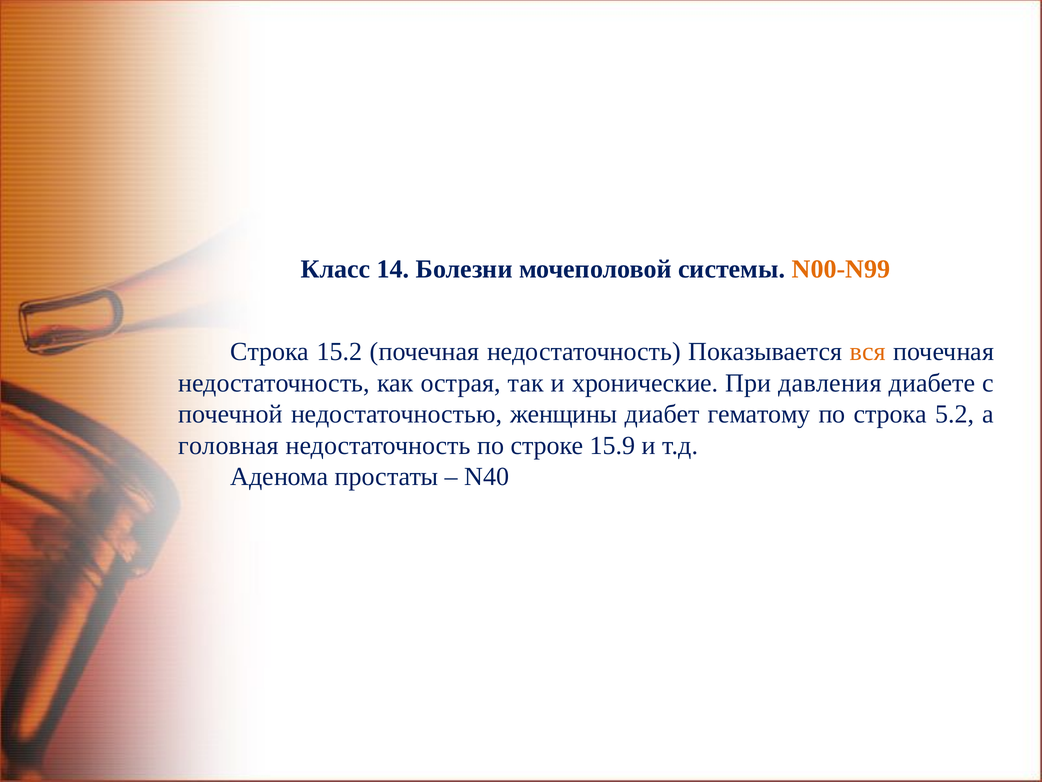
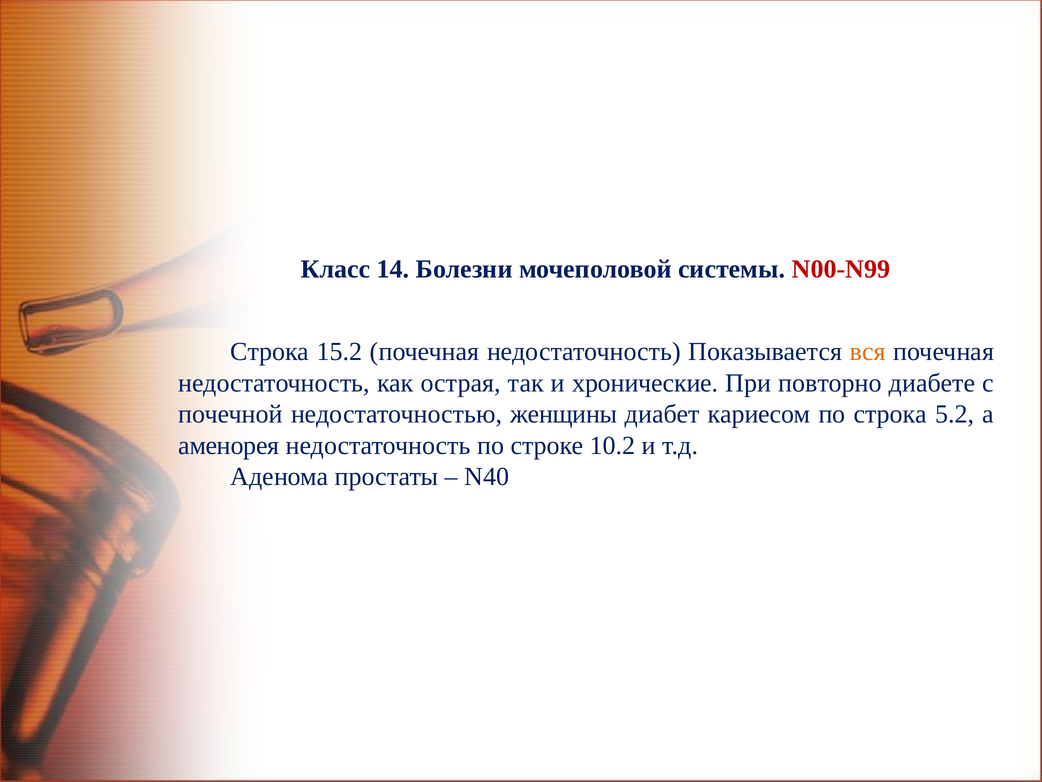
N00-N99 colour: orange -> red (841, 269)
давления: давления -> повторно (830, 383)
гематому: гематому -> кариесом (759, 414)
головная: головная -> аменорея (229, 445)
15.9: 15.9 -> 10.2 (613, 445)
